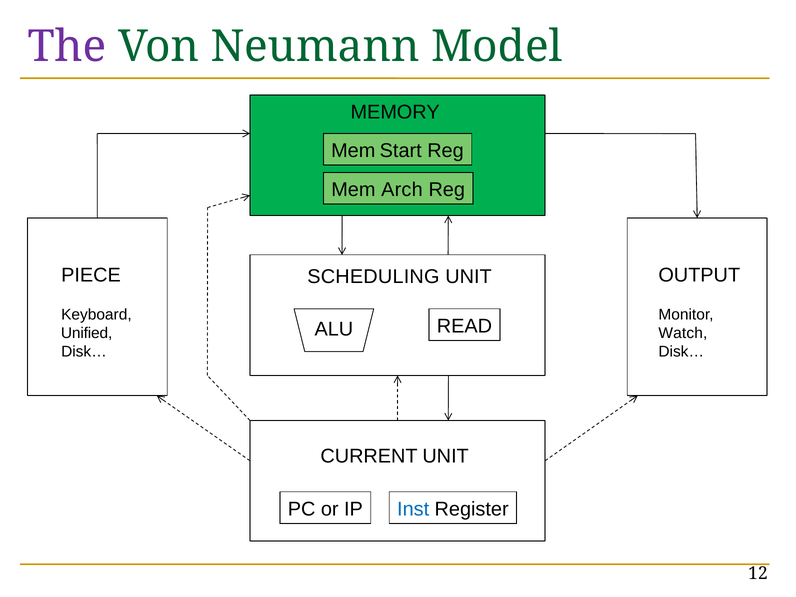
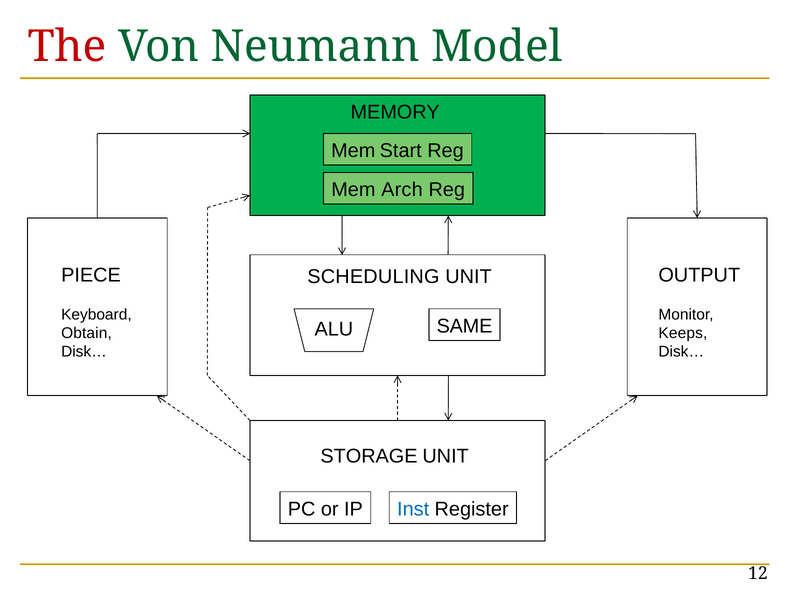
The colour: purple -> red (67, 47)
READ: READ -> SAME (465, 326)
Unified: Unified -> Obtain (86, 333)
Watch: Watch -> Keeps (683, 333)
CURRENT: CURRENT -> STORAGE (369, 456)
